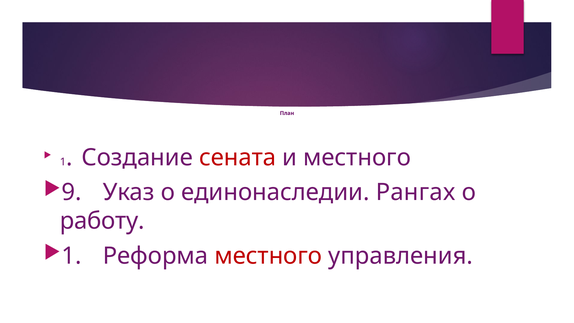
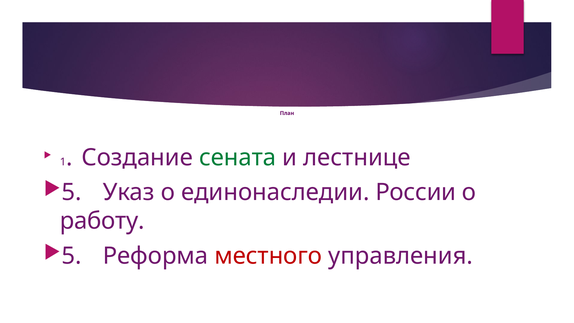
сената colour: red -> green (238, 158)
и местного: местного -> лестнице (357, 158)
9: 9 -> 5 (72, 192)
Рангах: Рангах -> России (416, 192)
1: 1 -> 5 (72, 256)
